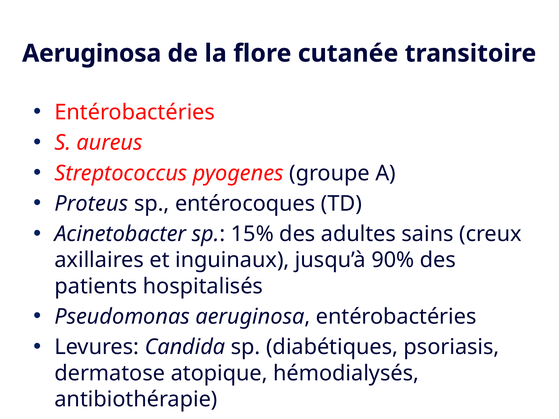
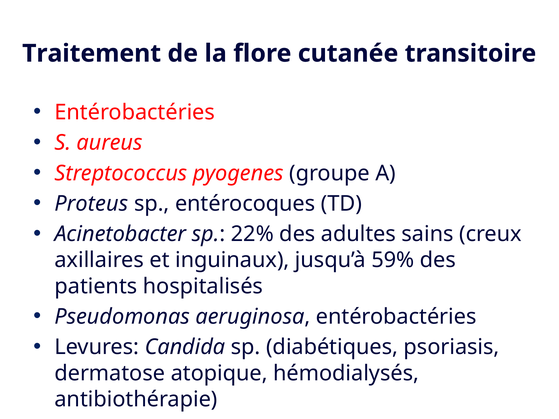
Aeruginosa: Aeruginosa -> Traitement (92, 53)
15%: 15% -> 22% (252, 234)
90%: 90% -> 59% (393, 260)
